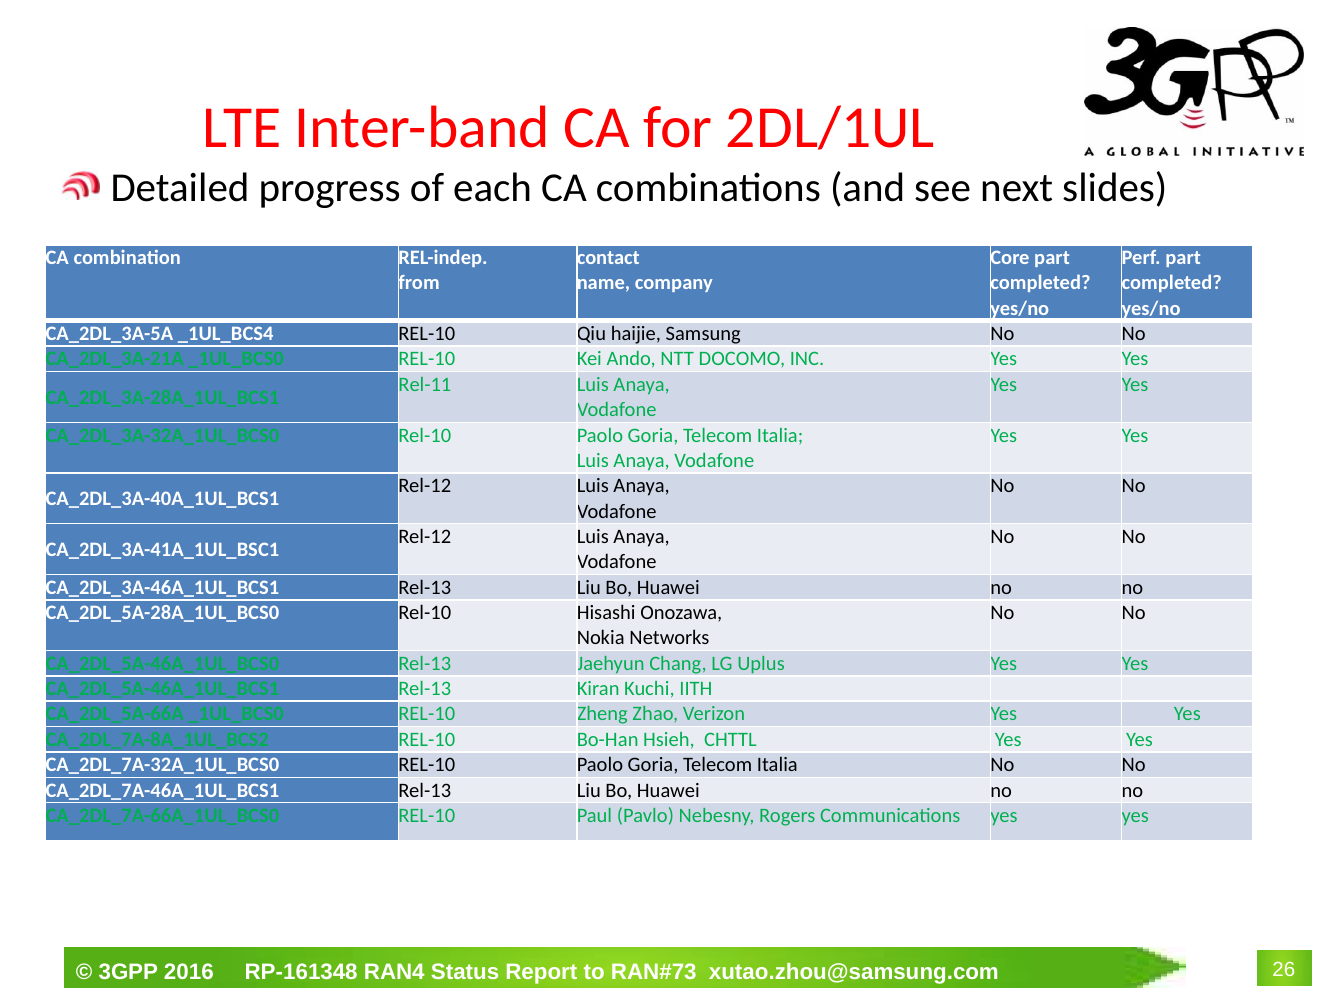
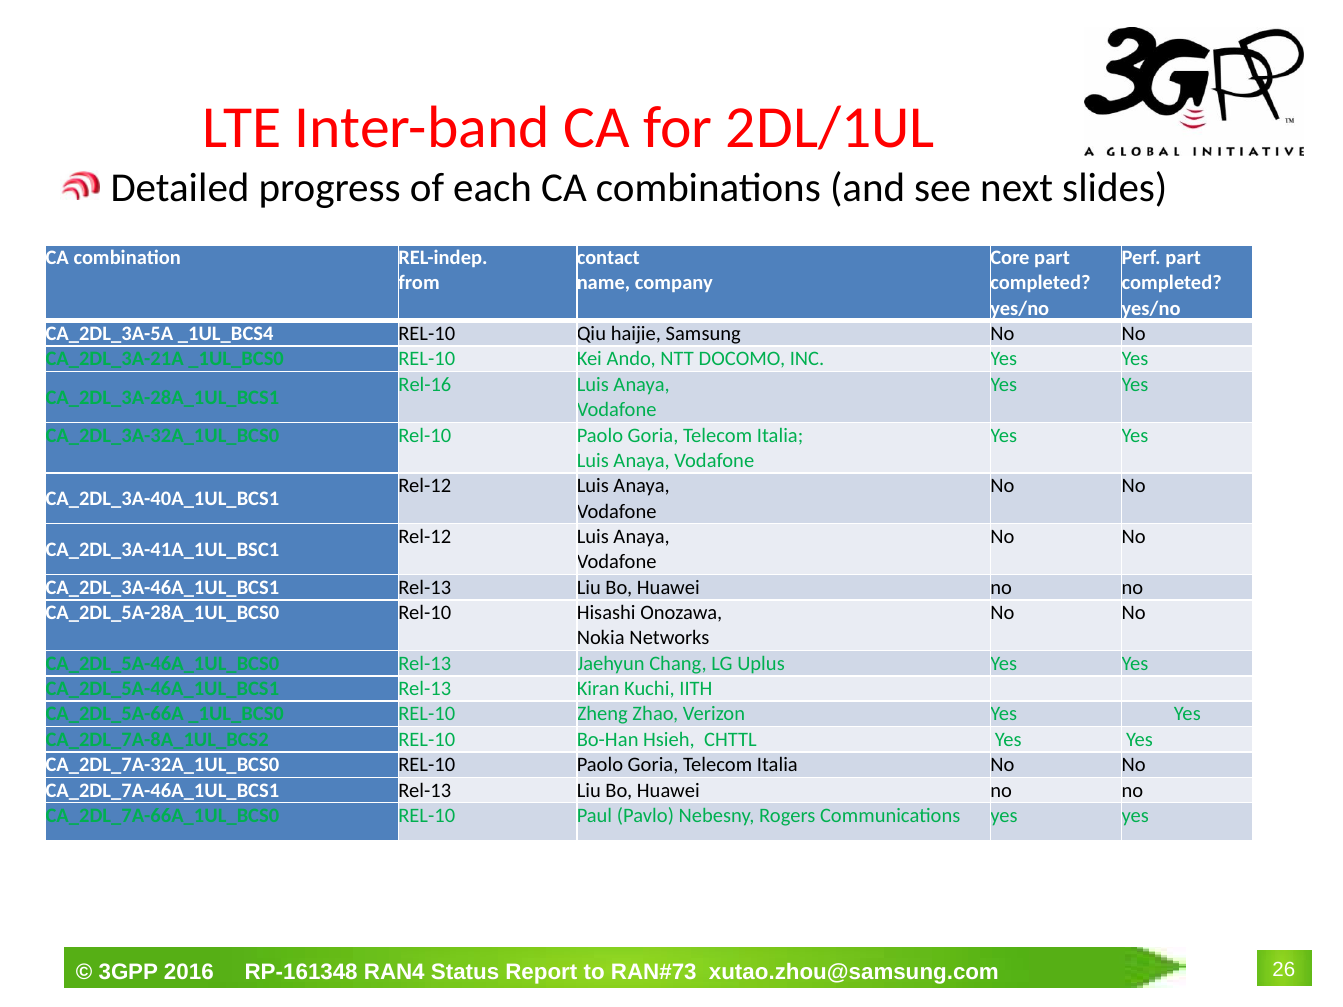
Rel-11: Rel-11 -> Rel-16 (425, 385)
